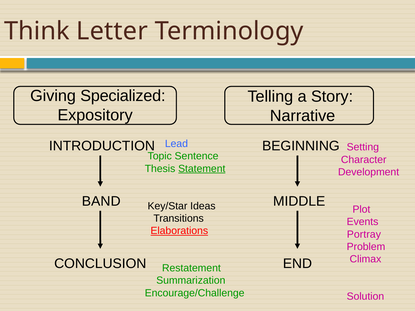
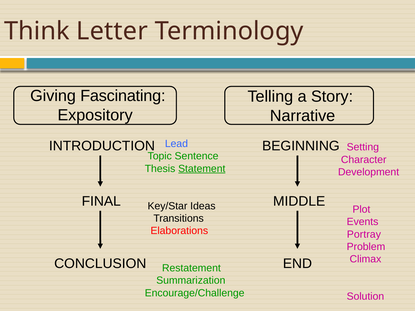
Specialized: Specialized -> Fascinating (123, 96)
BAND: BAND -> FINAL (101, 202)
Elaborations underline: present -> none (179, 231)
